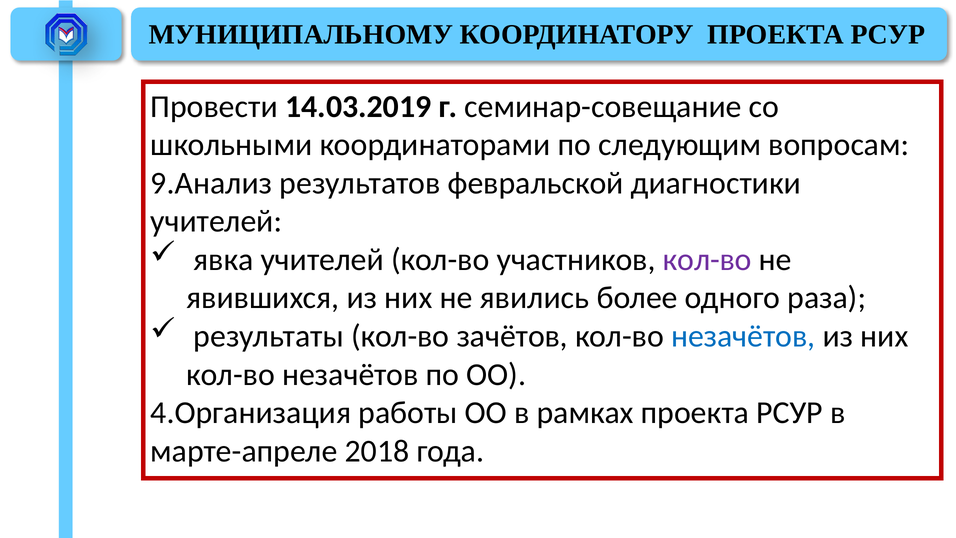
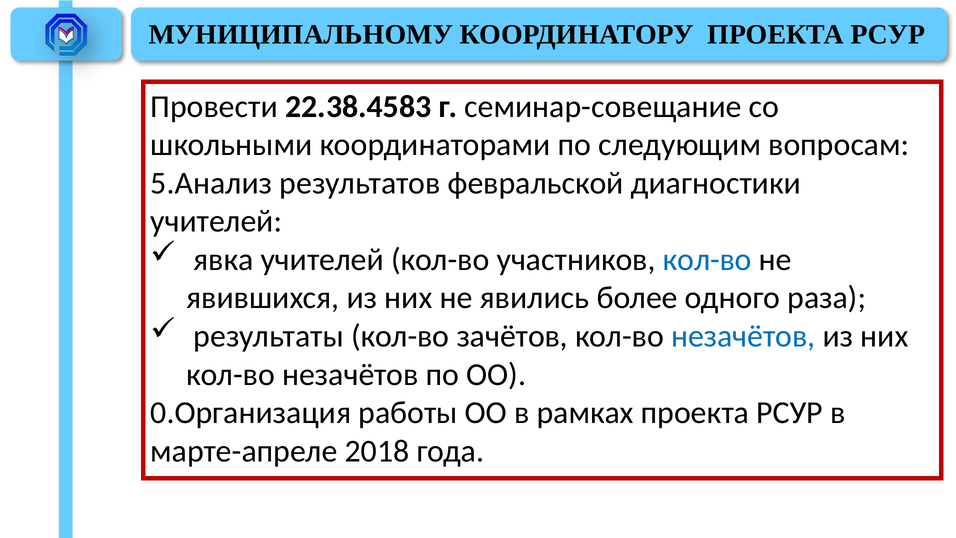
14.03.2019: 14.03.2019 -> 22.38.4583 (358, 107)
9.Анализ: 9.Анализ -> 5.Анализ (211, 183)
кол-во colour: purple -> blue (707, 260)
4.Организация: 4.Организация -> 0.Организация (251, 413)
